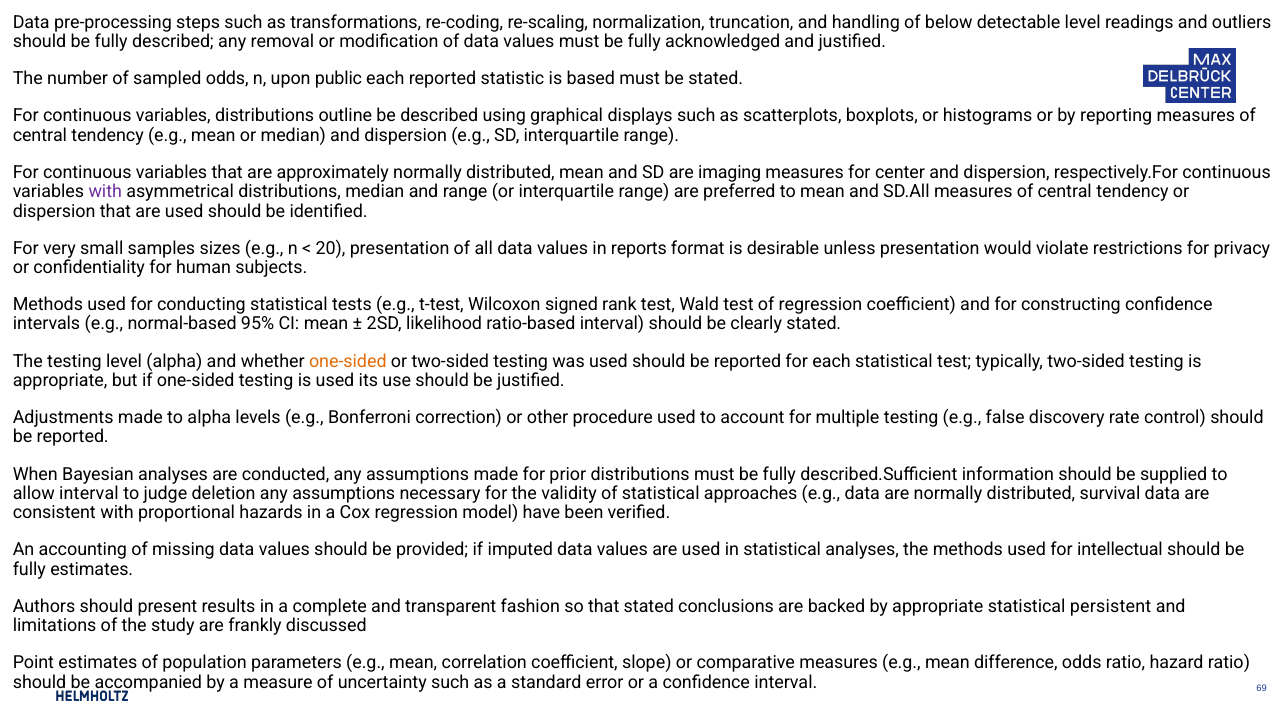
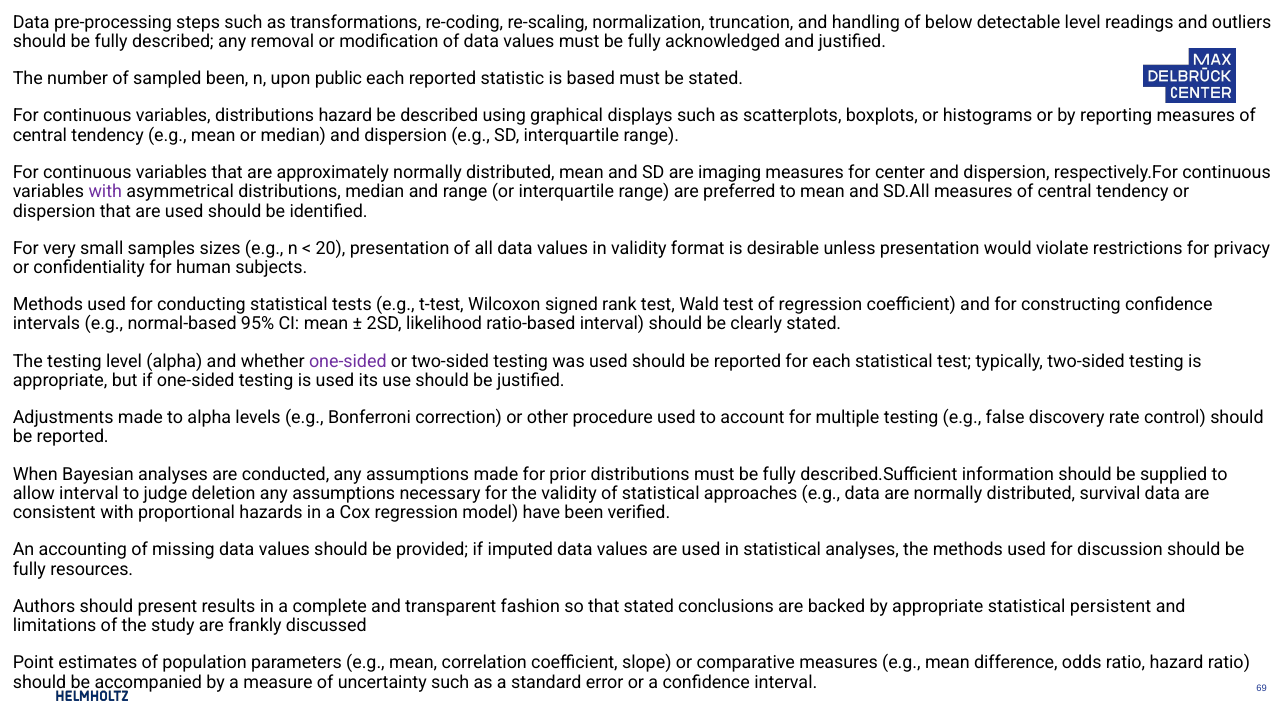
sampled odds: odds -> been (227, 79)
distributions outline: outline -> hazard (345, 116)
in reports: reports -> validity (639, 248)
one-sided colour: orange -> purple (348, 361)
intellectual: intellectual -> discussion (1120, 550)
fully estimates: estimates -> resources (92, 569)
